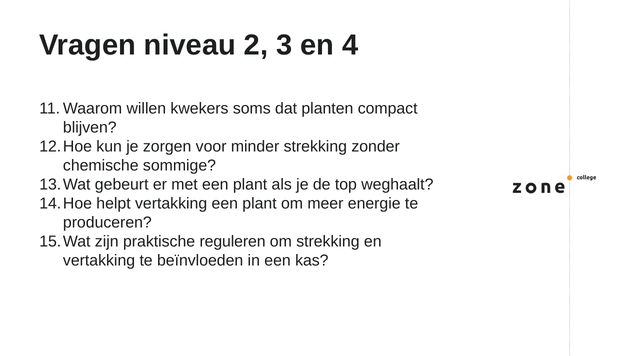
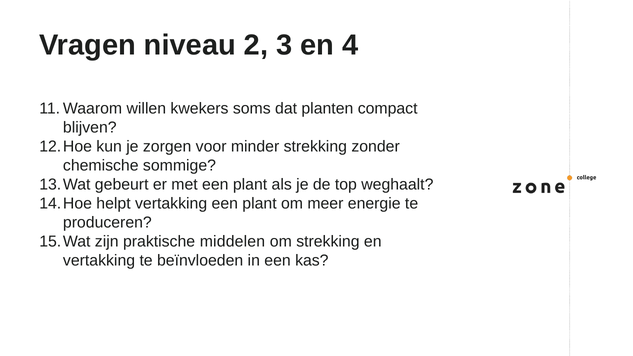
reguleren: reguleren -> middelen (232, 242)
